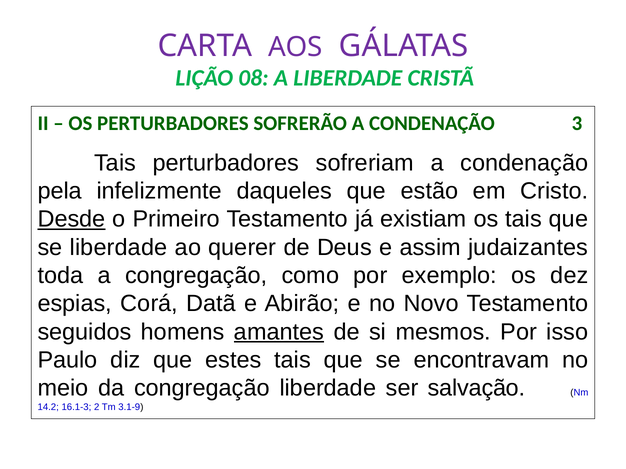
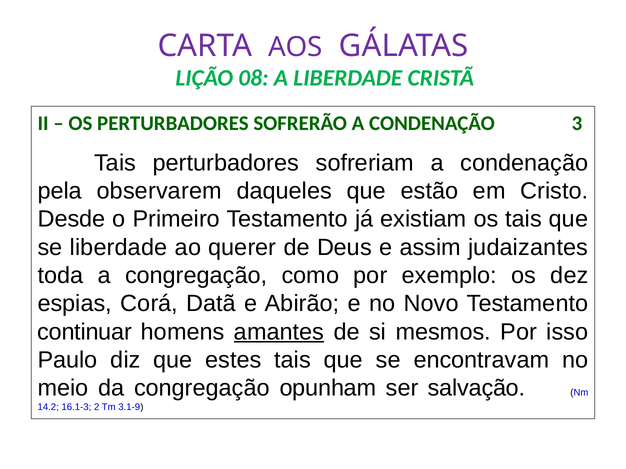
infelizmente: infelizmente -> observarem (159, 191)
Desde underline: present -> none (71, 219)
seguidos: seguidos -> continuar (85, 332)
congregação liberdade: liberdade -> opunham (328, 389)
